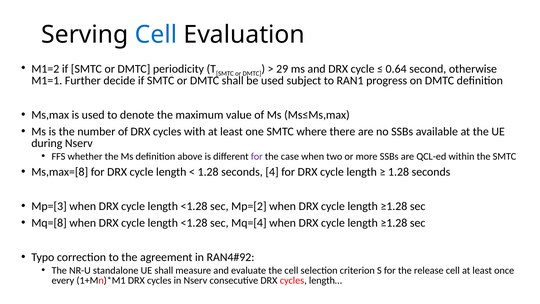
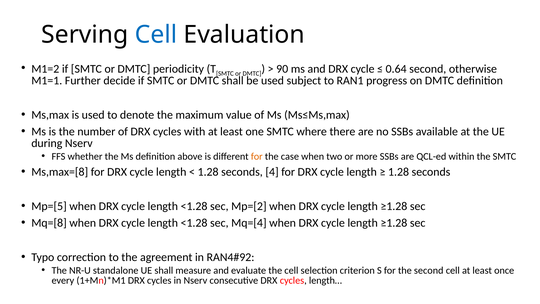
29: 29 -> 90 (282, 69)
for colour: purple -> orange (257, 156)
Mp=[3: Mp=[3 -> Mp=[5 (49, 206)
the release: release -> second (429, 270)
